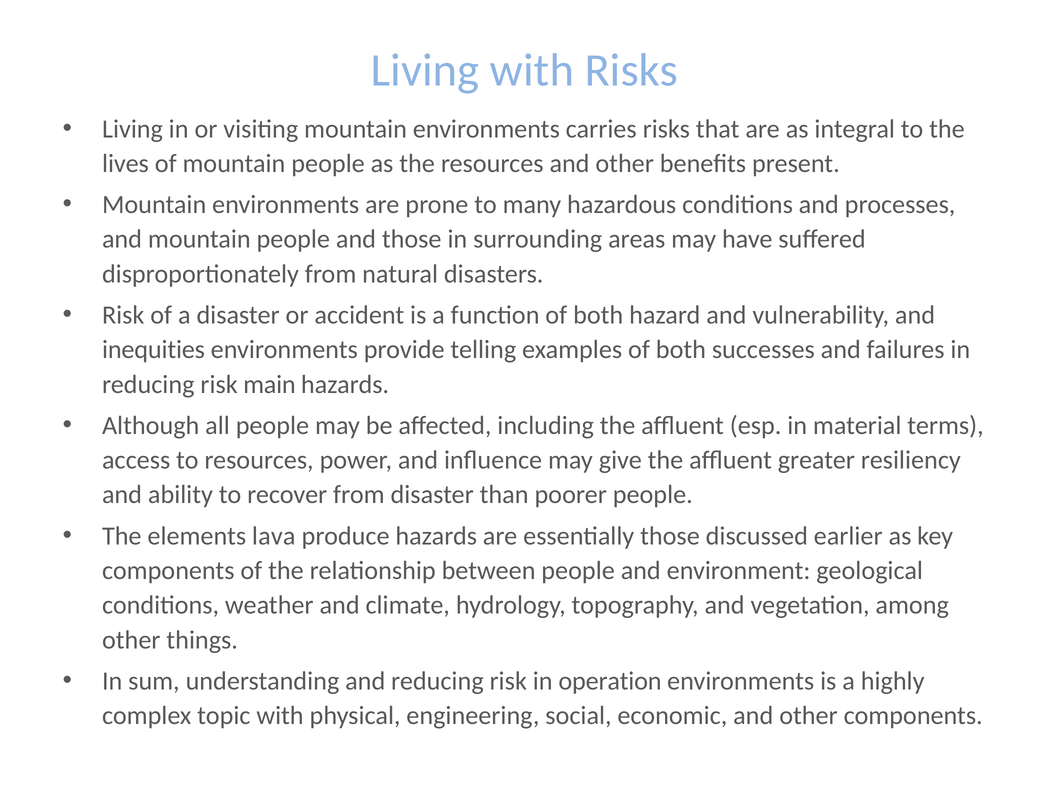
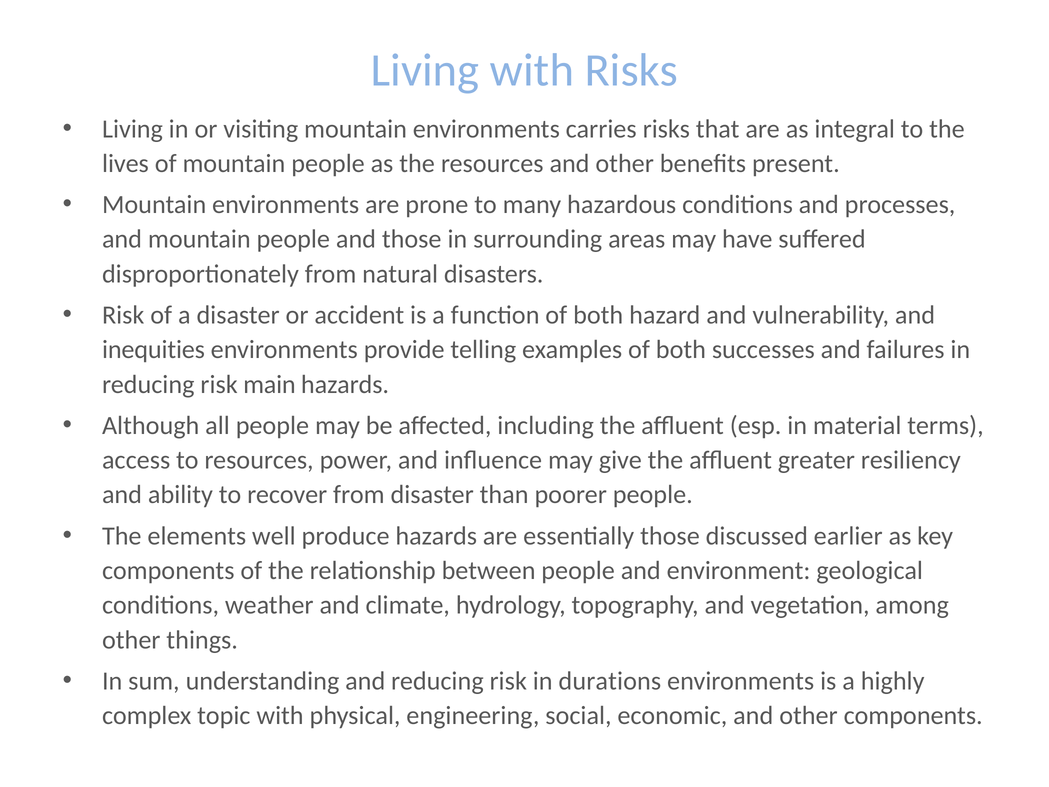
lava: lava -> well (274, 536)
operation: operation -> durations (610, 681)
